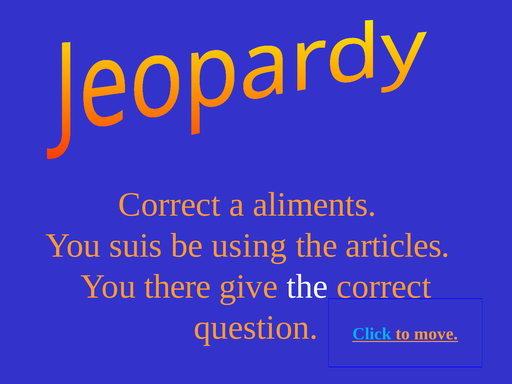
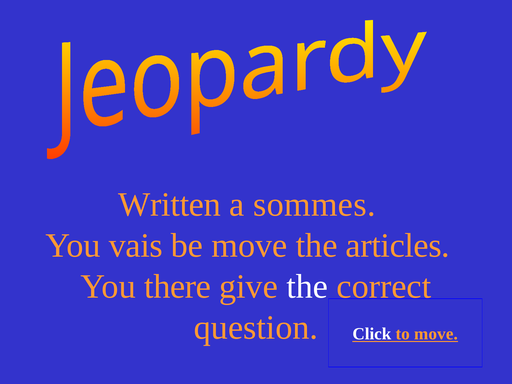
Correct: Correct -> Written (170, 205)
aliments: aliments -> sommes (314, 205)
suis: suis -> vais (136, 246)
be using: using -> move (249, 246)
Click colour: light blue -> white (372, 334)
